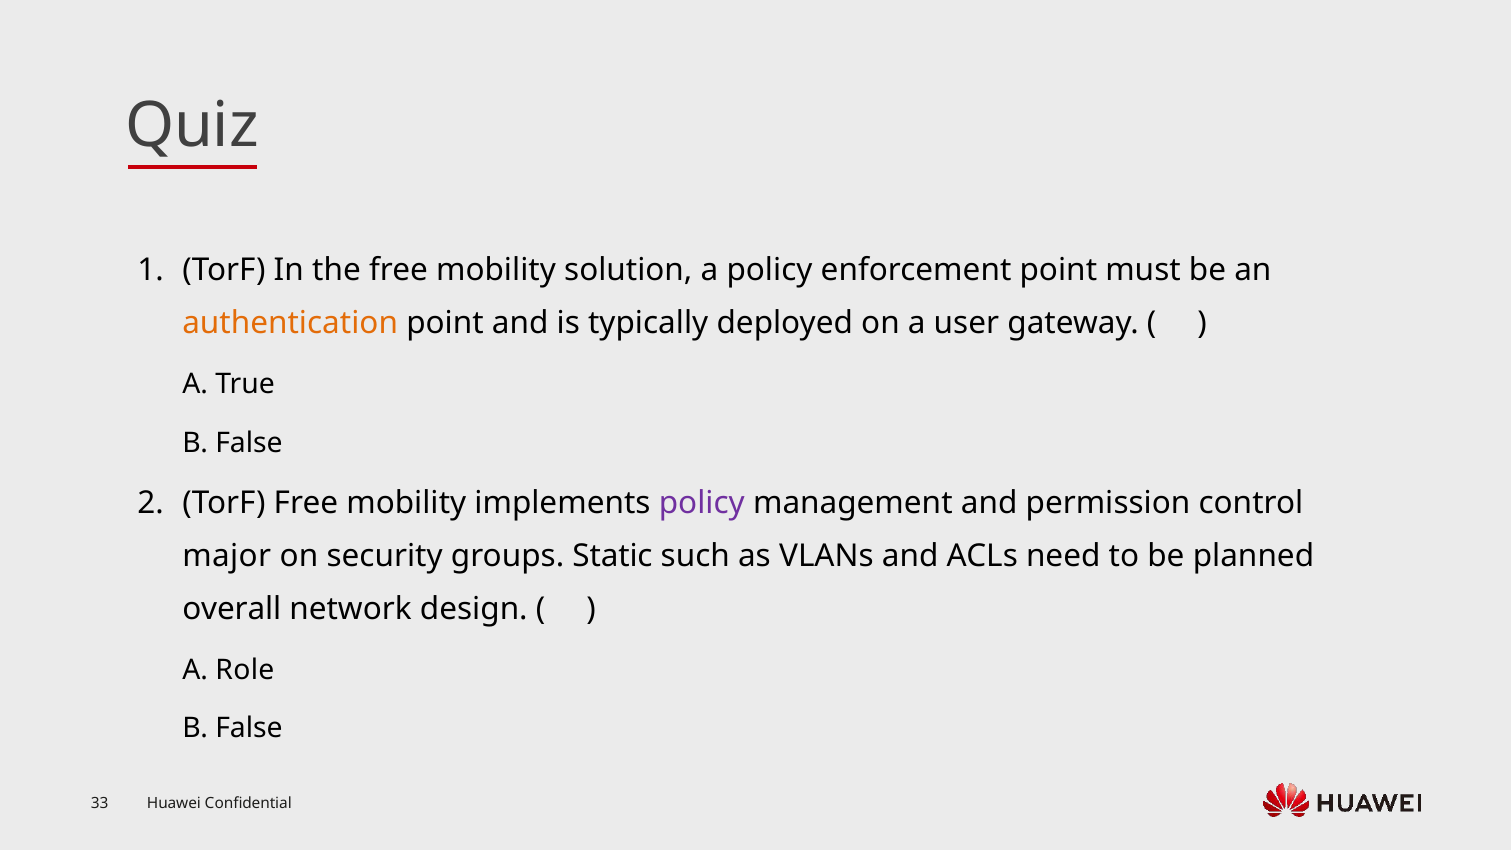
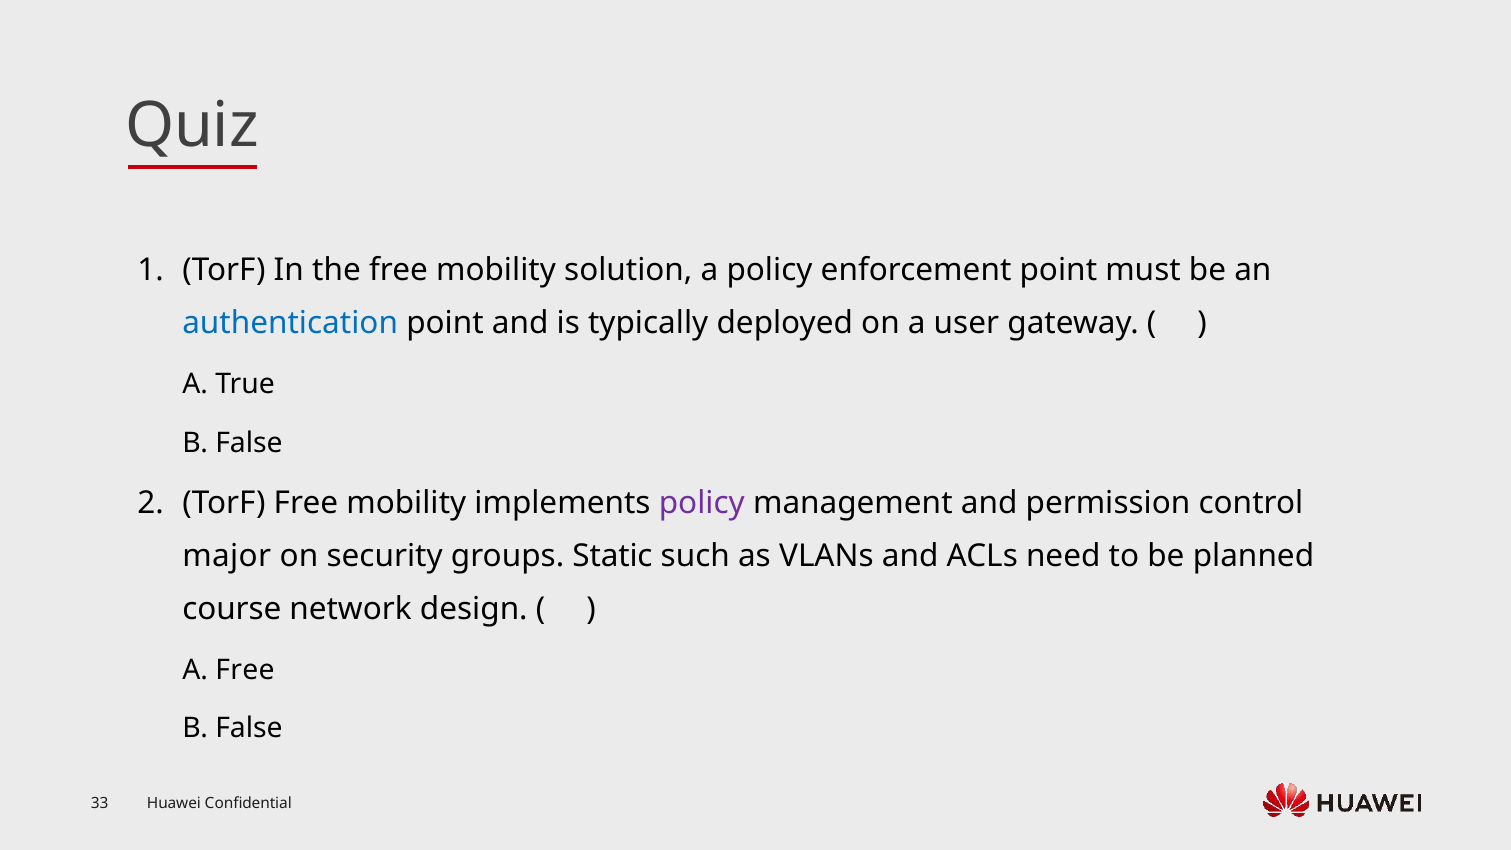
authentication colour: orange -> blue (290, 323)
overall: overall -> course (232, 609)
A Role: Role -> Free (245, 670)
